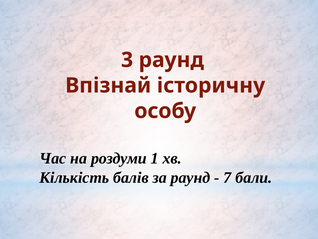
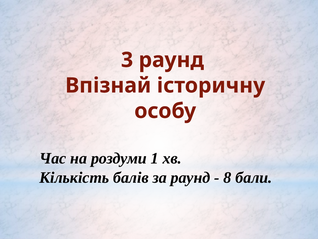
7: 7 -> 8 (227, 177)
